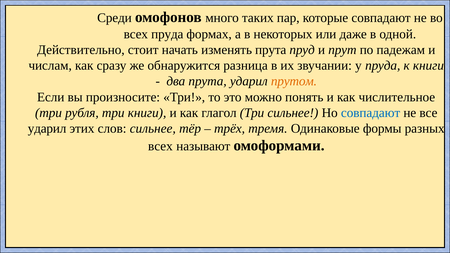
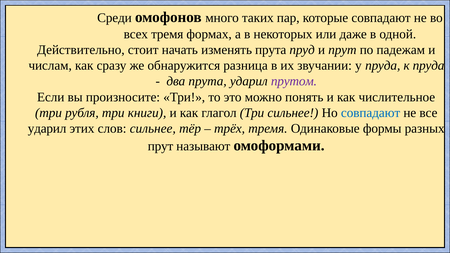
всех пруда: пруда -> тремя (167, 34)
к книги: книги -> пруда (429, 66)
прутом colour: orange -> purple (294, 81)
всех: всех -> прут (161, 146)
